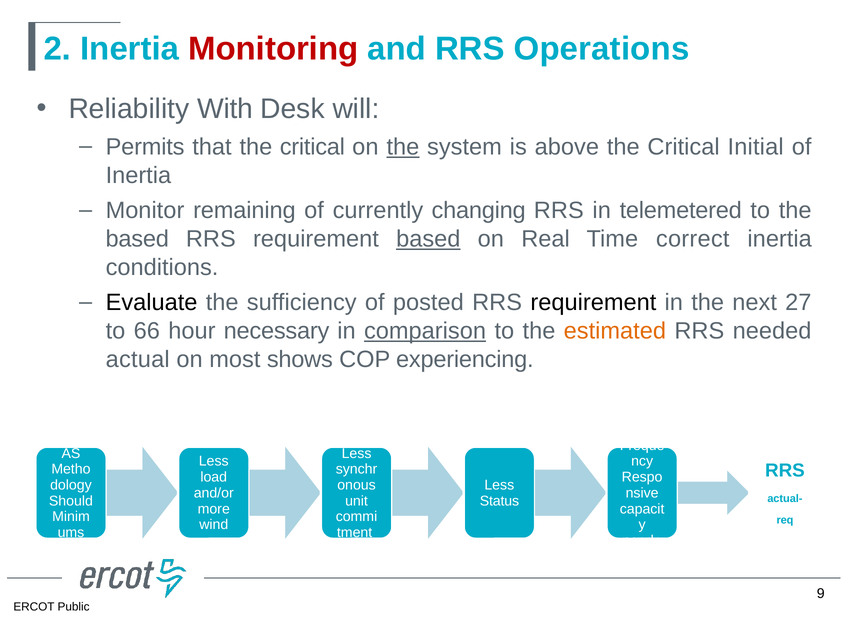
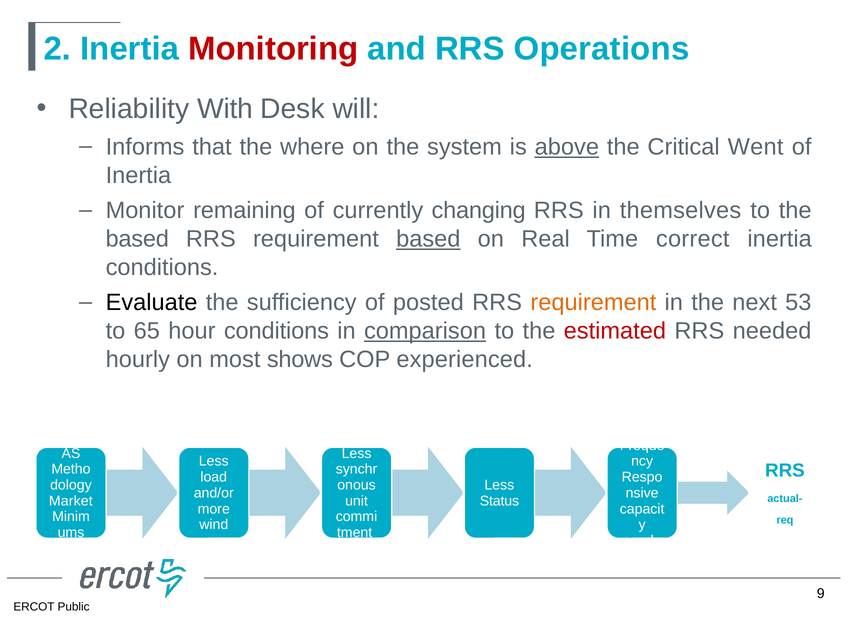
Permits: Permits -> Informs (145, 147)
that the critical: critical -> where (312, 147)
the underline: present -> none (403, 147)
above underline: none -> present (567, 147)
Initial: Initial -> Went (756, 147)
telemetered: telemetered -> themselves (680, 211)
requirement colour: black -> orange (593, 303)
27: 27 -> 53 (798, 303)
66: 66 -> 65 (147, 331)
hour necessary: necessary -> conditions (276, 331)
estimated colour: orange -> red (615, 331)
actual: actual -> hourly (138, 359)
experiencing: experiencing -> experienced (465, 359)
Should: Should -> Market (71, 501)
